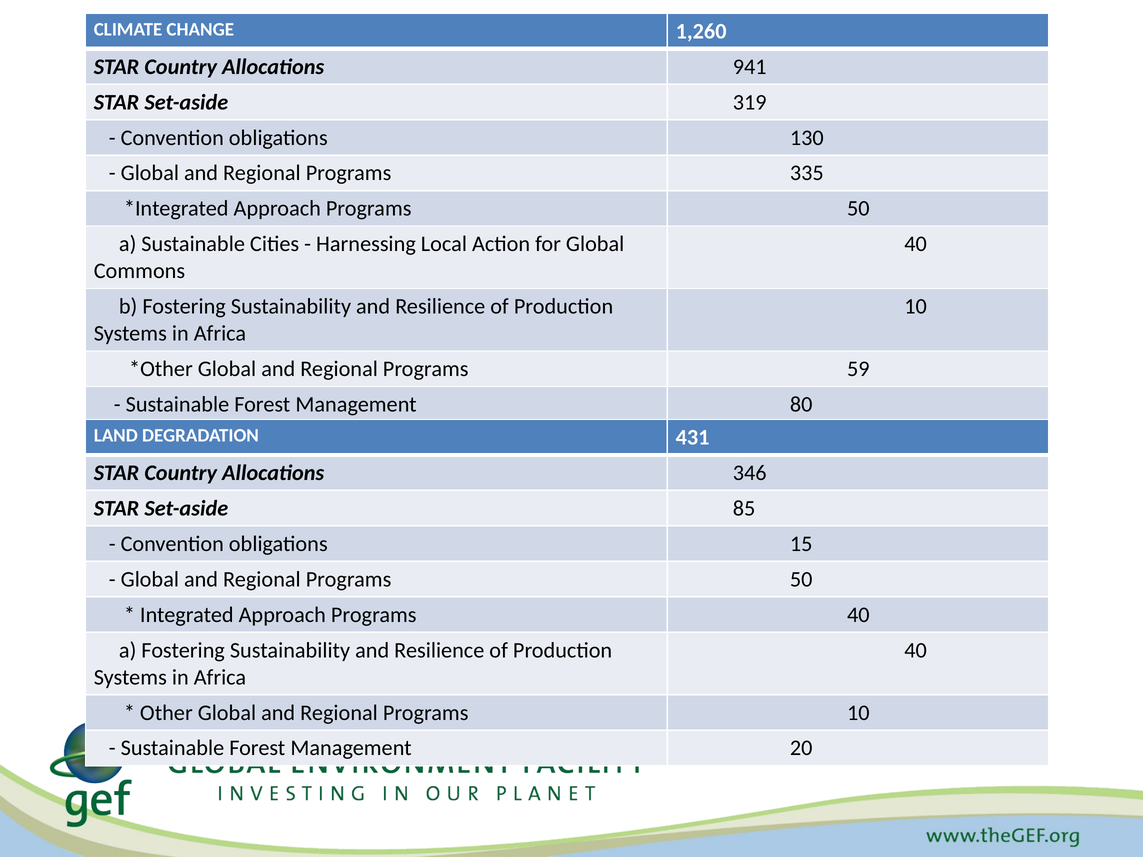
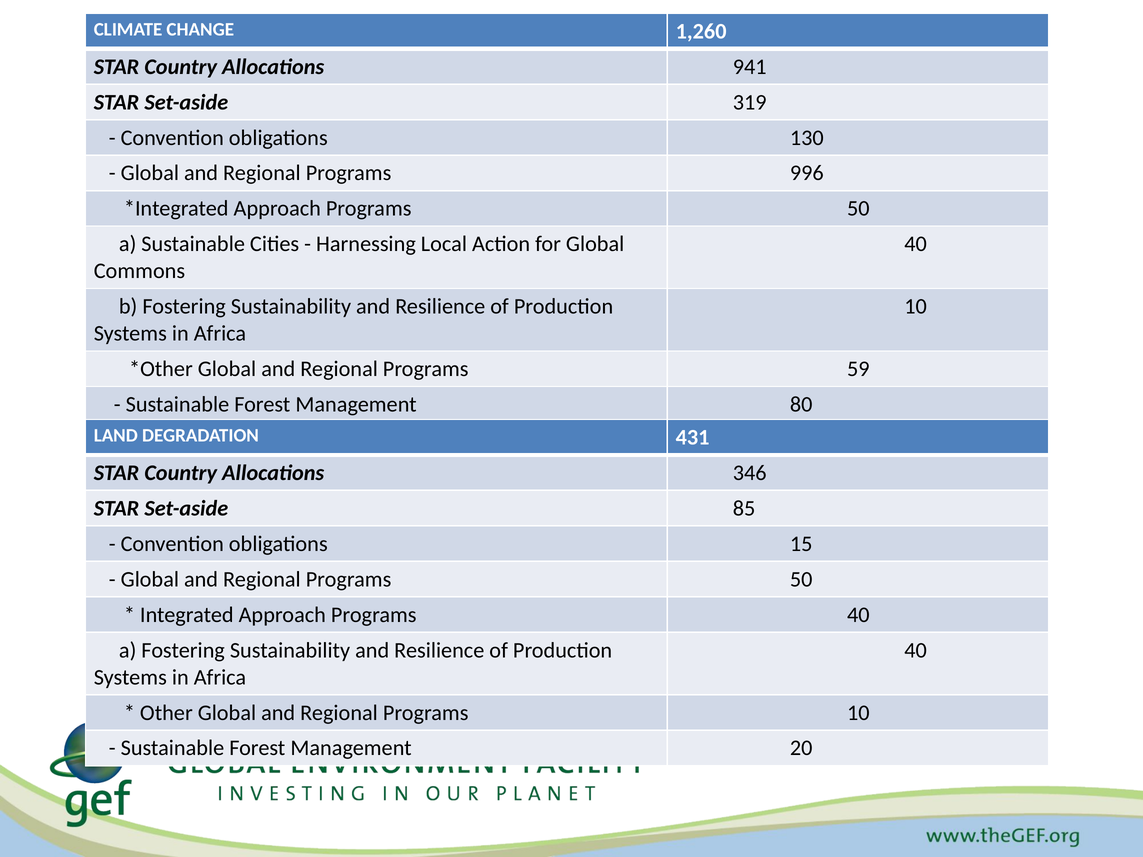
335: 335 -> 996 (807, 173)
